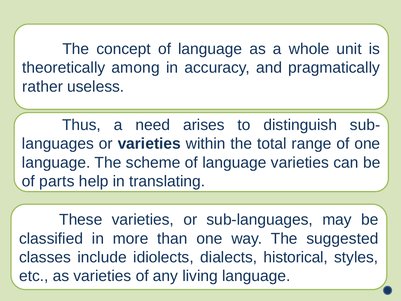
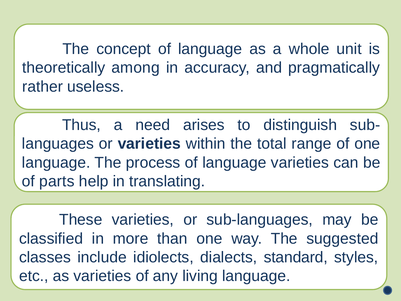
scheme: scheme -> process (153, 162)
historical: historical -> standard (296, 257)
